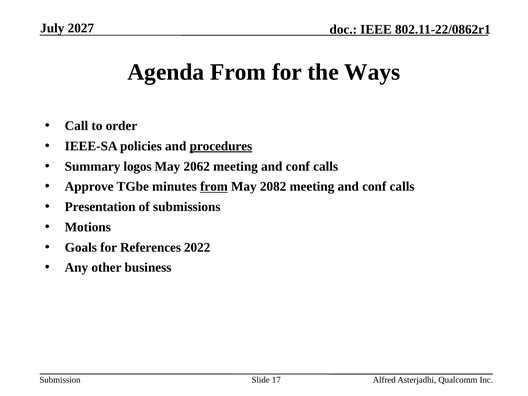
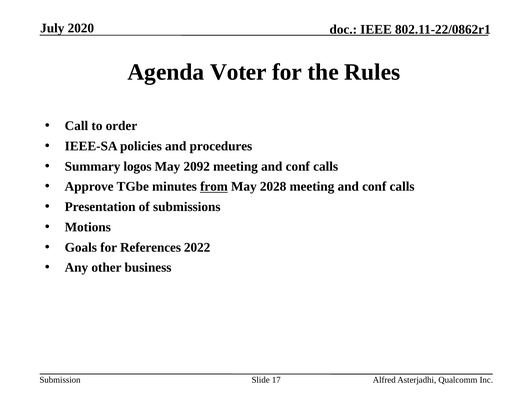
2027: 2027 -> 2020 (81, 28)
Agenda From: From -> Voter (238, 72)
Ways: Ways -> Rules (372, 72)
procedures underline: present -> none (221, 146)
2062: 2062 -> 2092 (197, 166)
2082: 2082 -> 2028 (273, 187)
